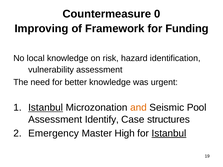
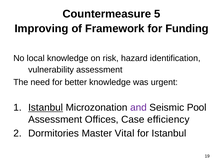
0: 0 -> 5 (157, 14)
and colour: orange -> purple (138, 108)
Identify: Identify -> Offices (102, 120)
structures: structures -> efficiency (168, 120)
Emergency: Emergency -> Dormitories (54, 133)
High: High -> Vital (125, 133)
Istanbul underline: present -> none (169, 133)
